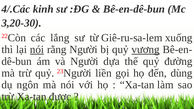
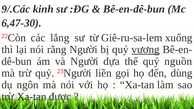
4/.Các: 4/.Các -> 9/.Các (16, 9)
3,20-30: 3,20-30 -> 6,47-30 (21, 23)
nói underline: present -> none (37, 50)
đường: đường -> nguồn (178, 61)
